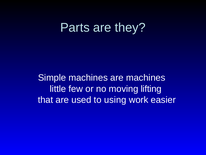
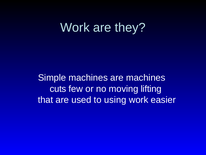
Parts: Parts -> Work (75, 27)
little: little -> cuts (58, 89)
